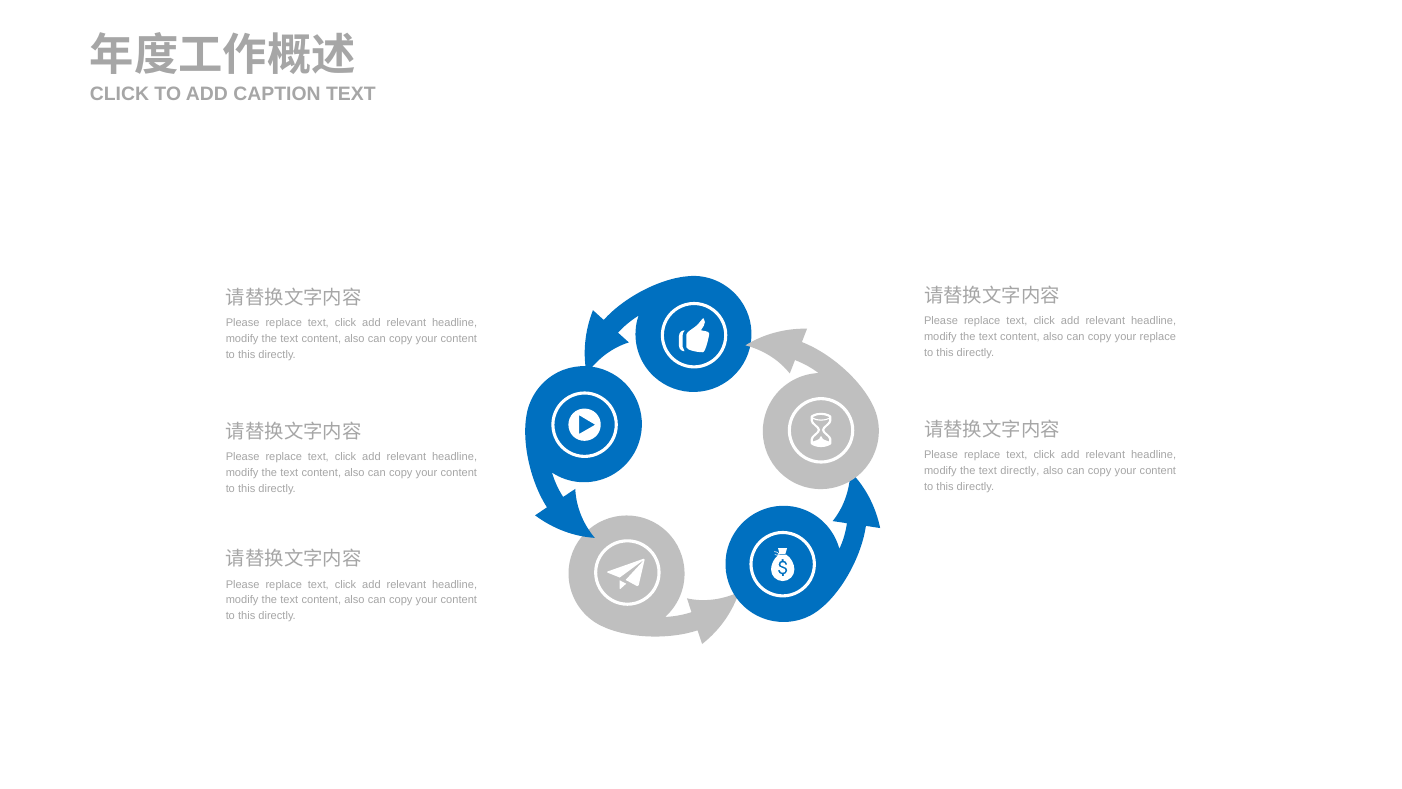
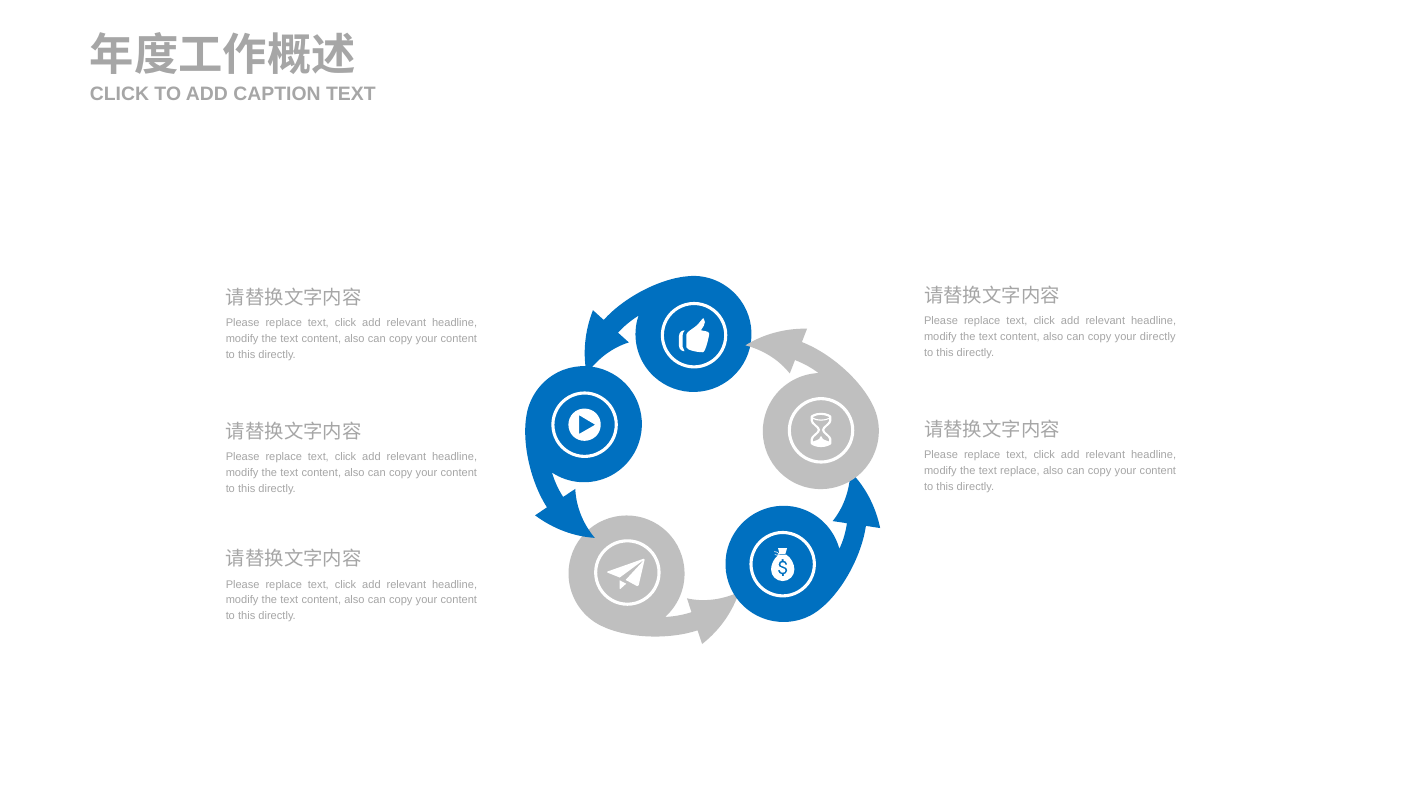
your replace: replace -> directly (1158, 337)
text directly: directly -> replace (1020, 471)
